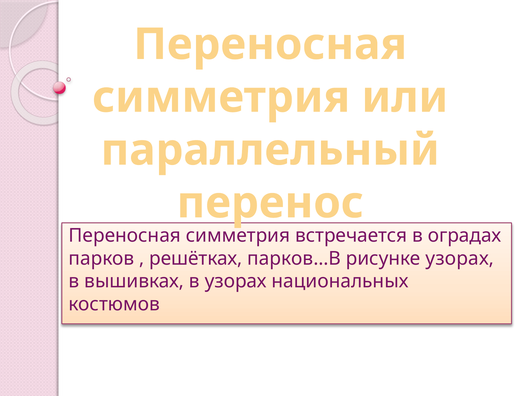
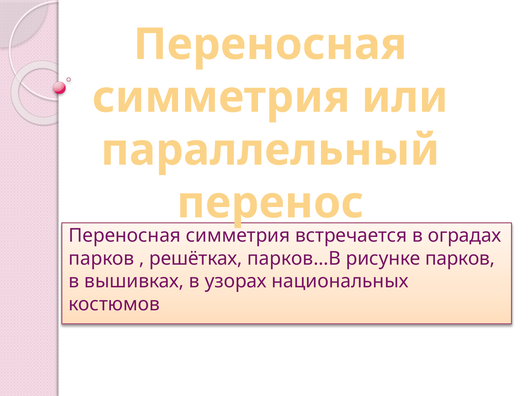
рисунке узорах: узорах -> парков (460, 258)
